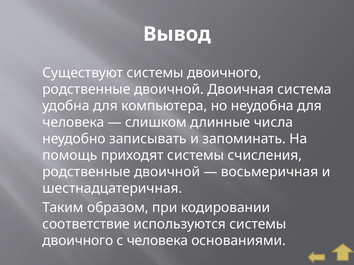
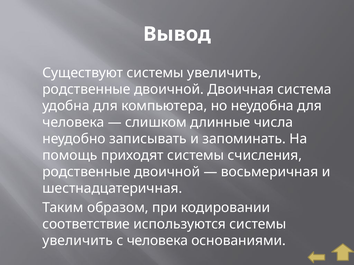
Существуют системы двоичного: двоичного -> увеличить (224, 73)
двоичного: двоичного -> увеличить (78, 241)
